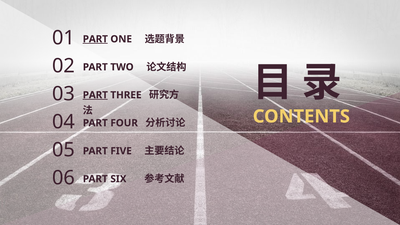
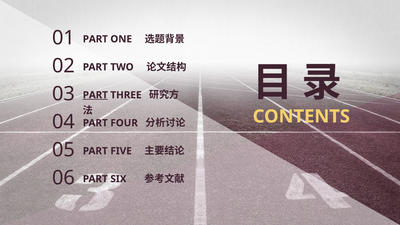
PART underline: present -> none (95, 39)
